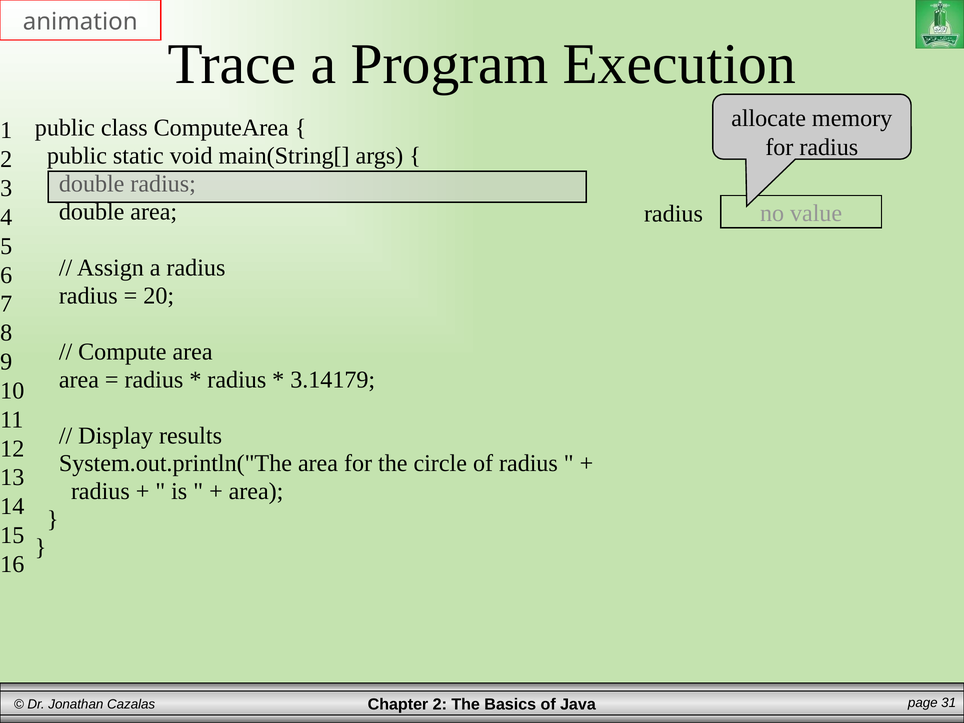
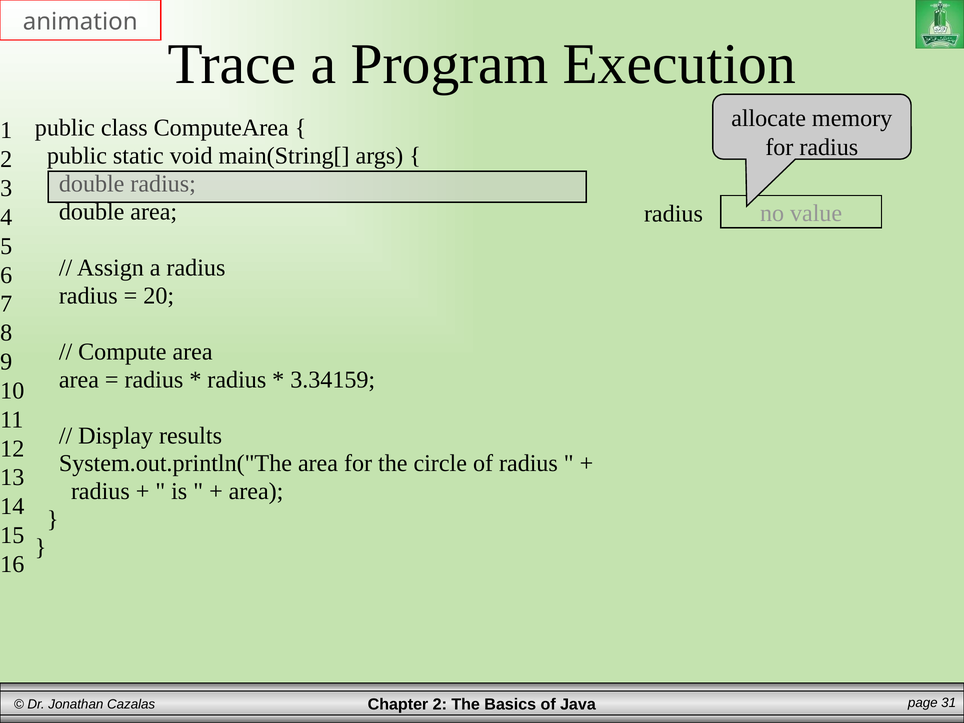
3.14179: 3.14179 -> 3.34159 (333, 380)
